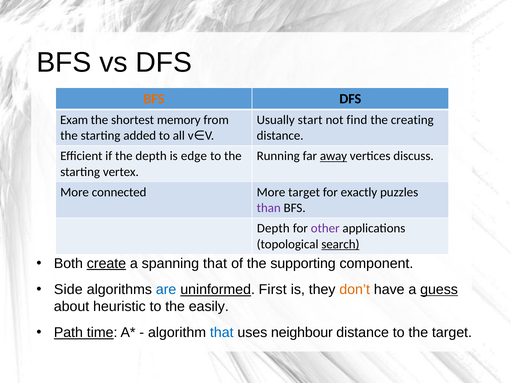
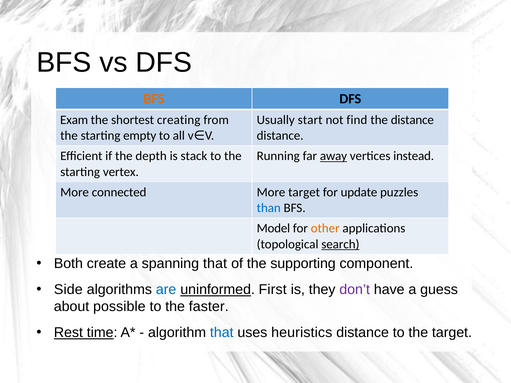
memory: memory -> creating (179, 120)
the creating: creating -> distance (412, 120)
added: added -> empty (140, 136)
edge: edge -> stack (194, 156)
discuss: discuss -> instead (414, 156)
exactly: exactly -> update (359, 192)
than colour: purple -> blue (269, 208)
Depth: Depth -> Model (273, 228)
other colour: purple -> orange (325, 228)
create underline: present -> none (106, 264)
don’t colour: orange -> purple (355, 290)
guess underline: present -> none (439, 290)
heuristic: heuristic -> possible (119, 307)
easily: easily -> faster (209, 307)
Path: Path -> Rest (68, 333)
neighbour: neighbour -> heuristics (302, 333)
